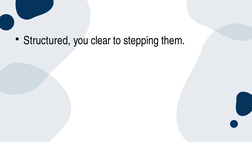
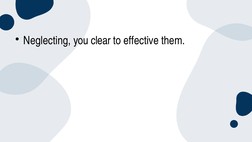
Structured: Structured -> Neglecting (47, 40)
stepping: stepping -> effective (141, 40)
